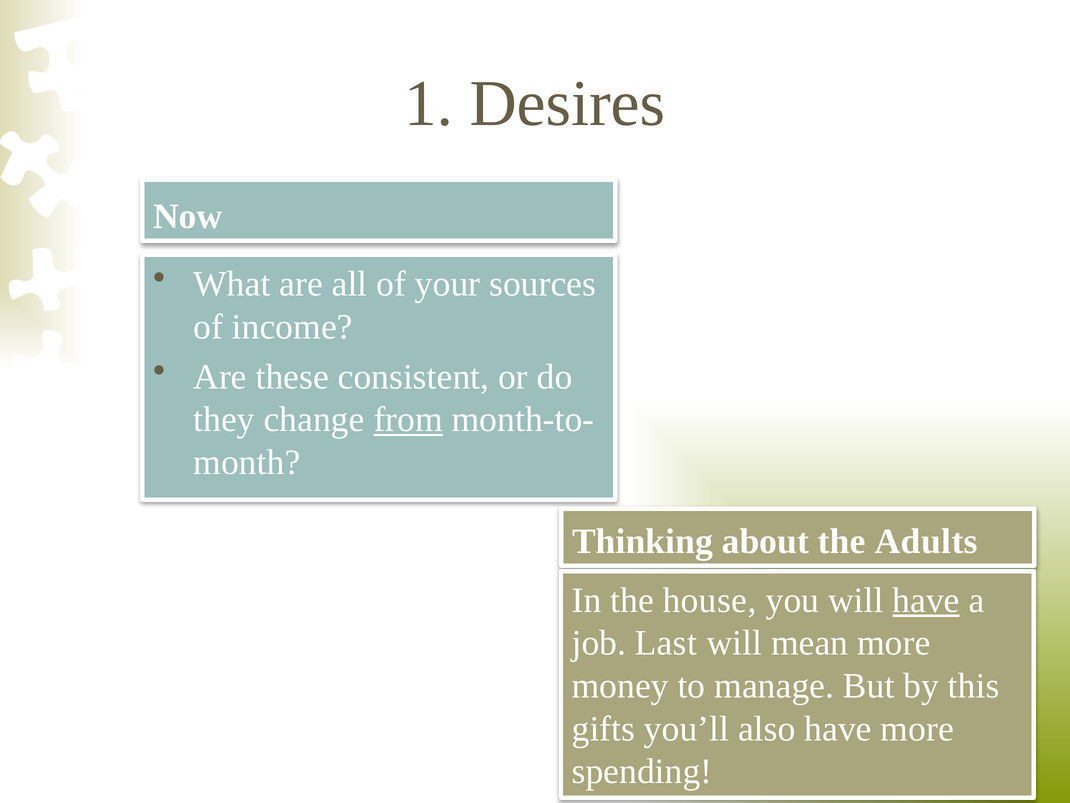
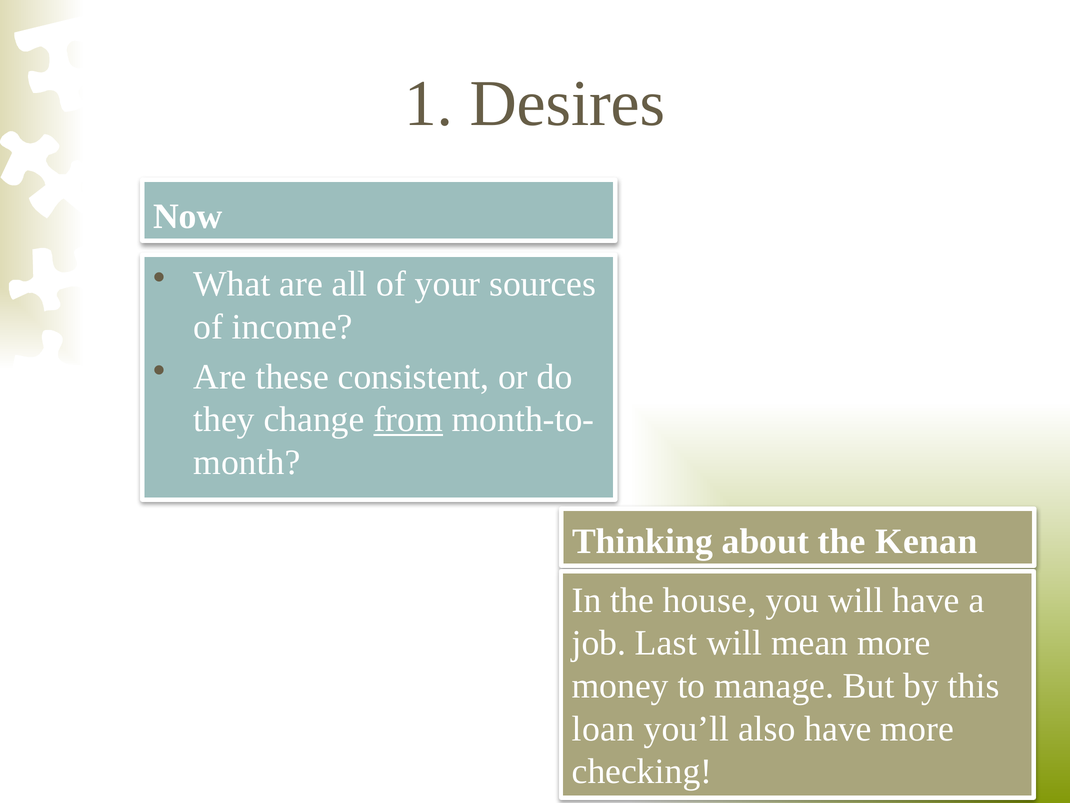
Adults: Adults -> Kenan (926, 541)
have underline: present -> none (926, 600)
gifts: gifts -> loan (603, 728)
spending: spending -> checking (642, 771)
